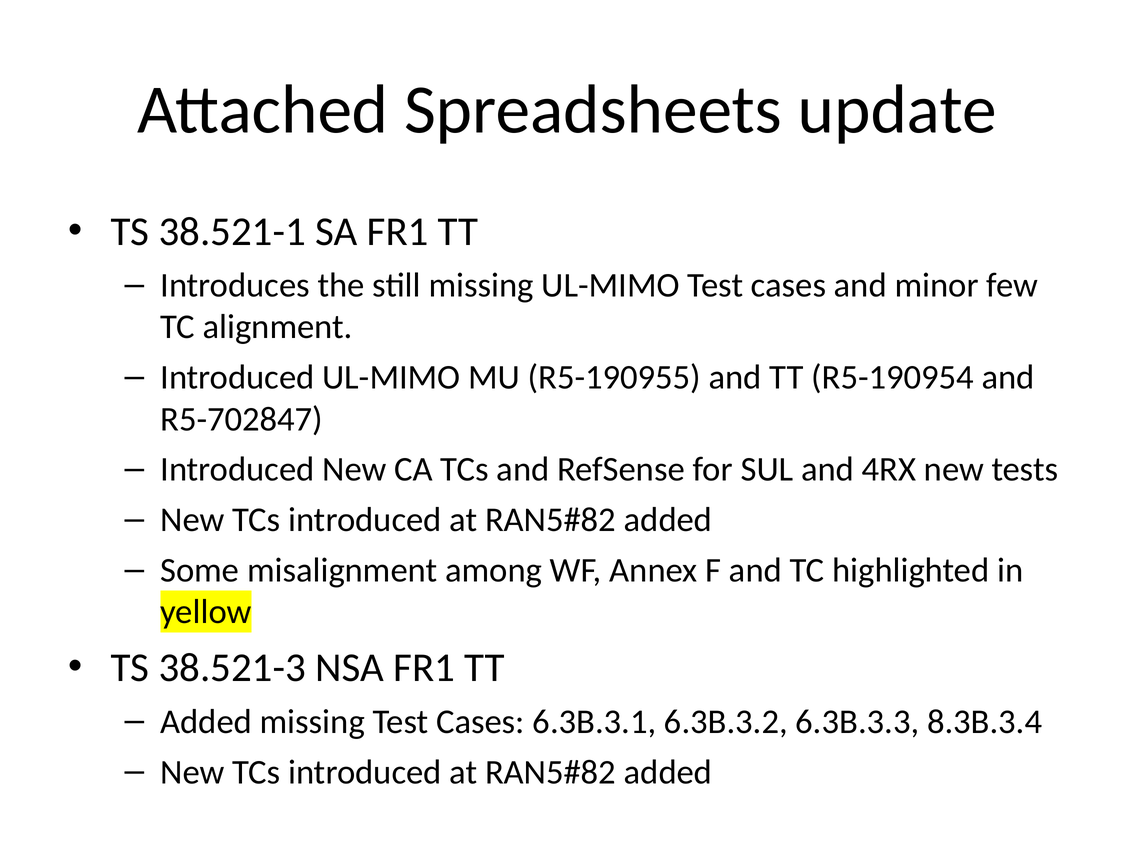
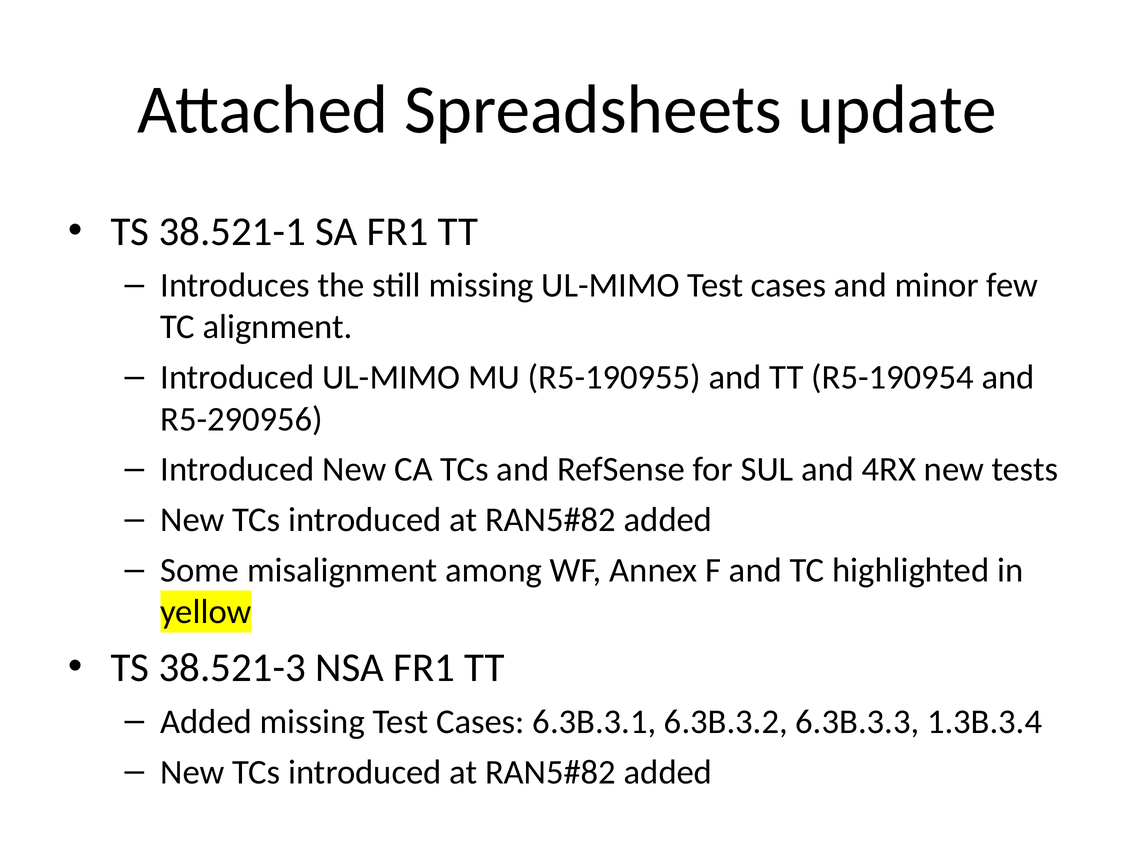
R5-702847: R5-702847 -> R5-290956 (242, 419)
8.3B.3.4: 8.3B.3.4 -> 1.3B.3.4 (985, 722)
